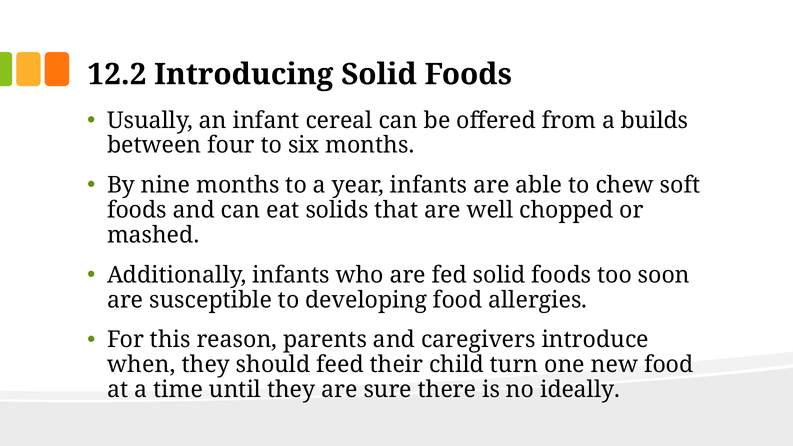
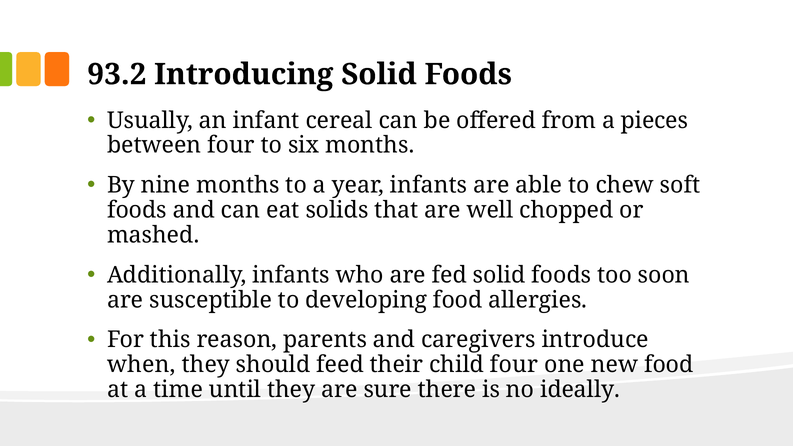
12.2: 12.2 -> 93.2 (117, 74)
builds: builds -> pieces (654, 120)
child turn: turn -> four (514, 365)
